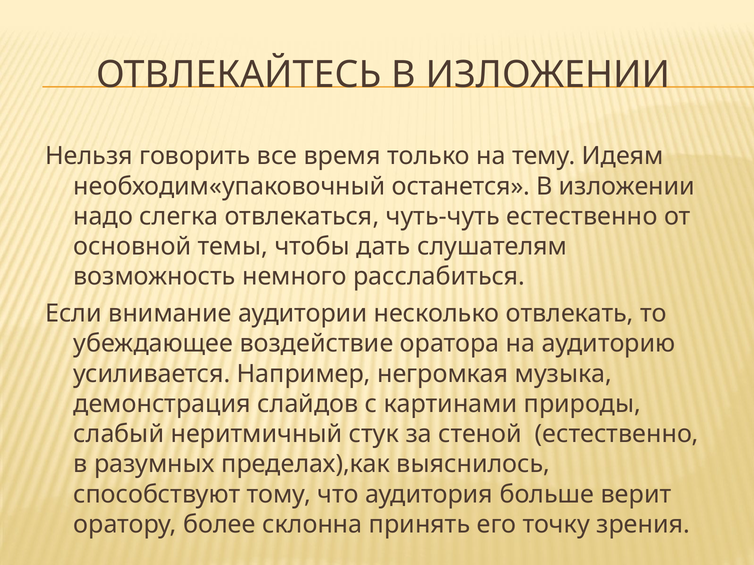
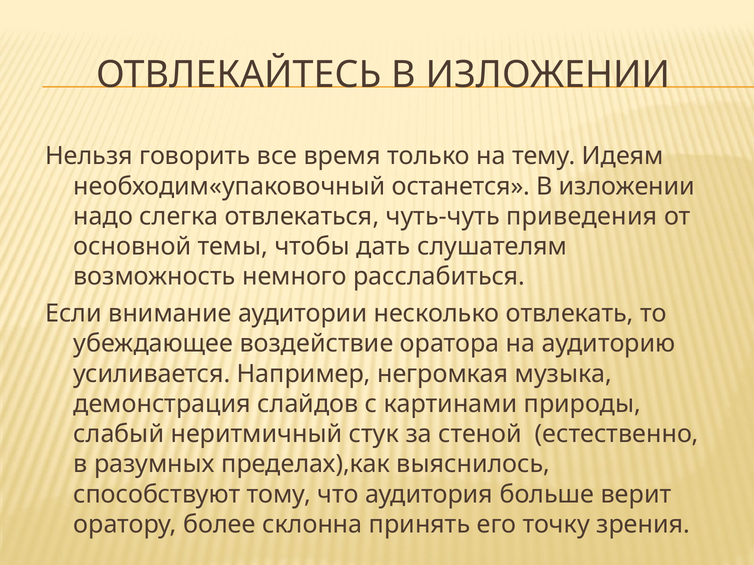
чуть-чуть естественно: естественно -> приведения (582, 217)
